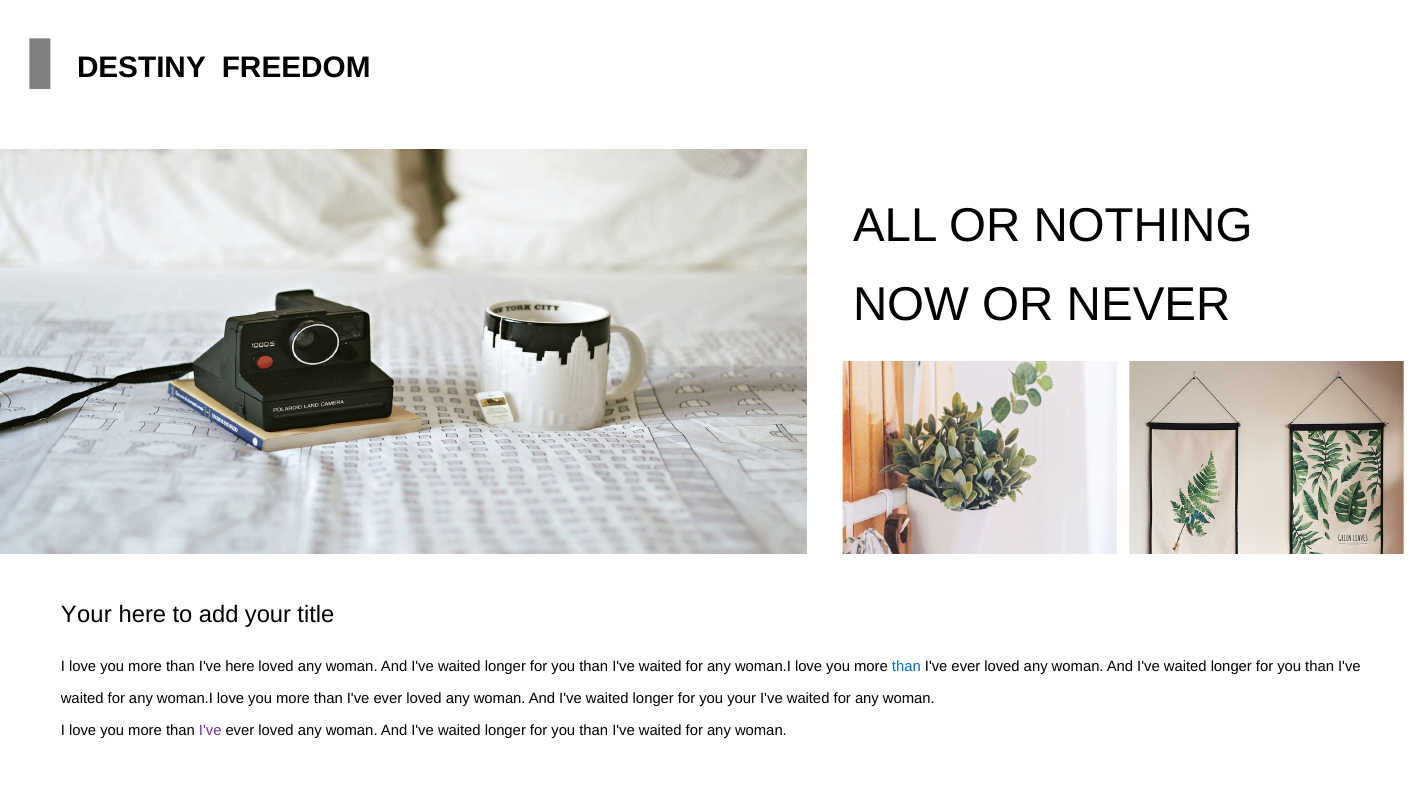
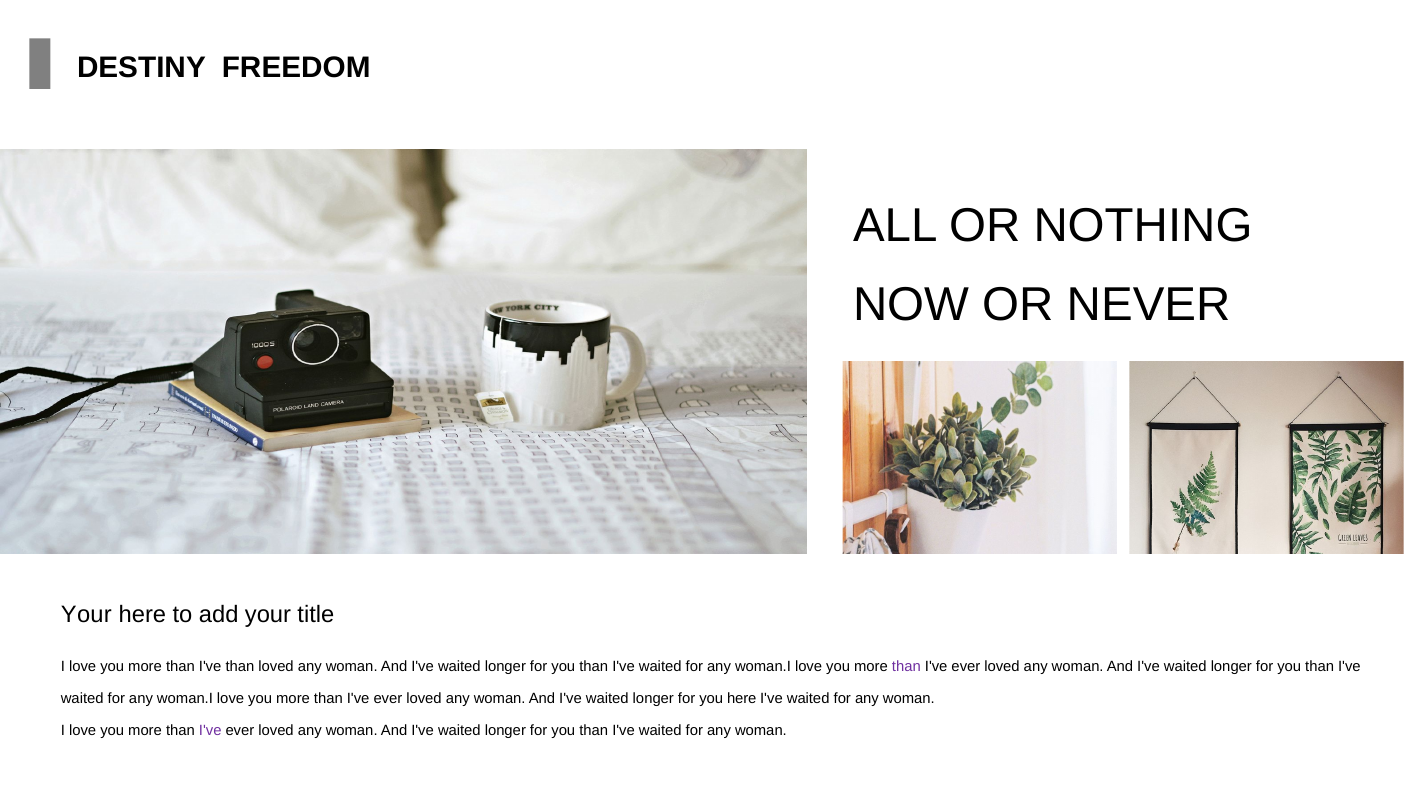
I've here: here -> than (240, 667)
than colour: blue -> purple (906, 667)
you your: your -> here (742, 699)
